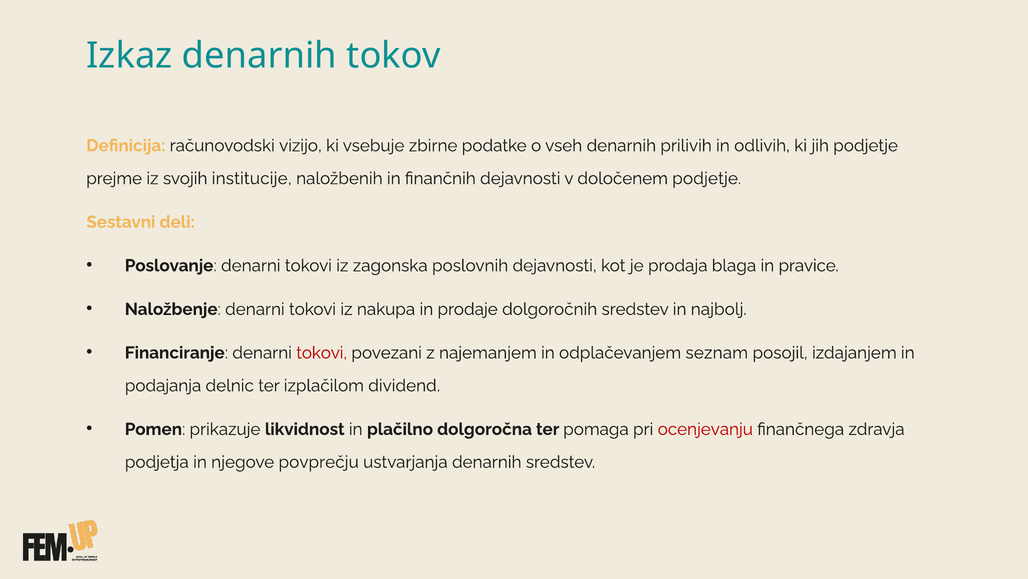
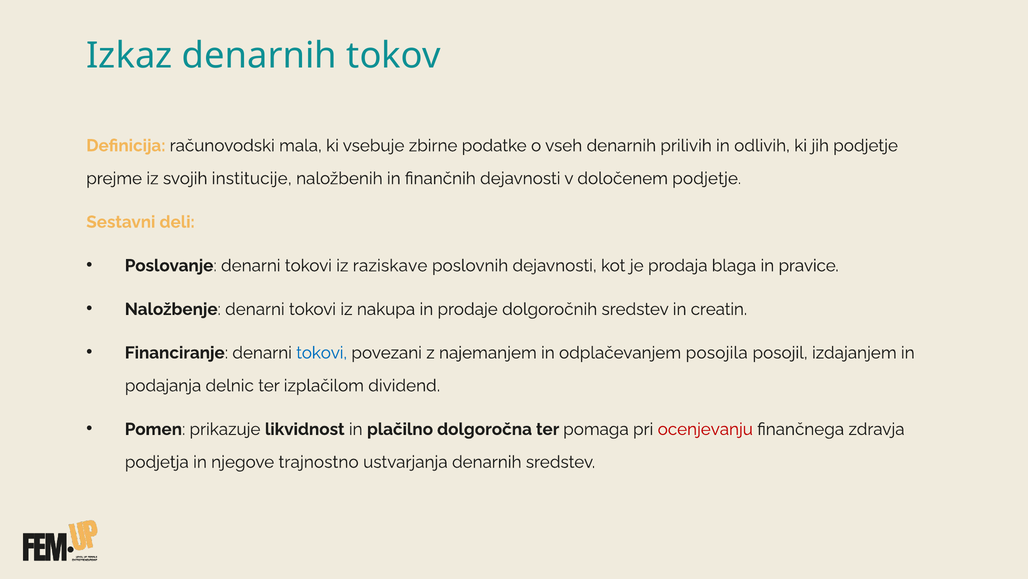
vizijo: vizijo -> mala (300, 145)
zagonska: zagonska -> raziskave (390, 265)
najbolj: najbolj -> creatin (719, 309)
tokovi colour: red -> blue (322, 352)
seznam: seznam -> posojila (717, 352)
povprečju: povprečju -> trajnostno (319, 461)
